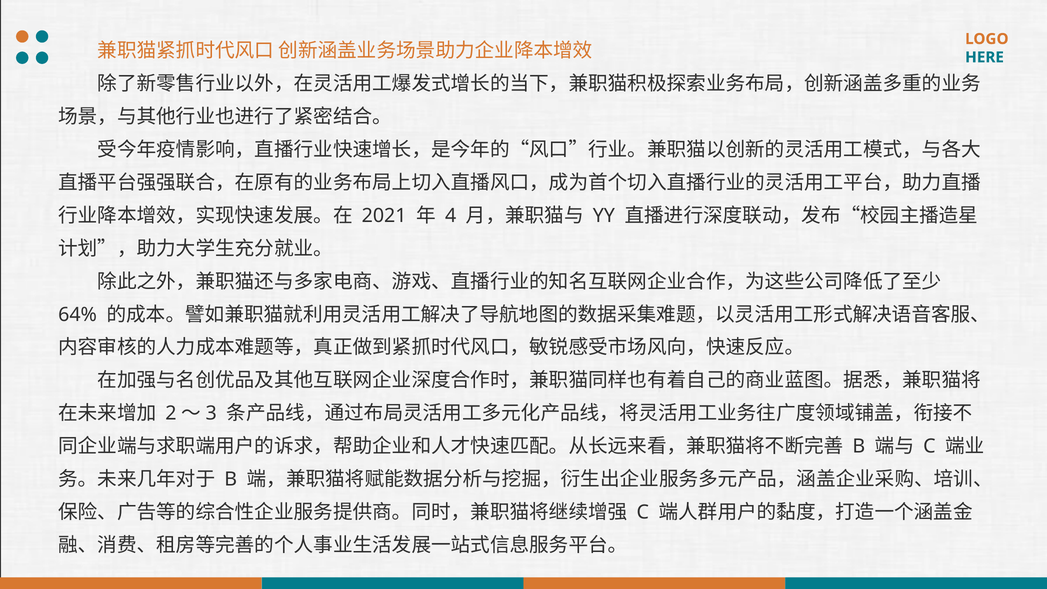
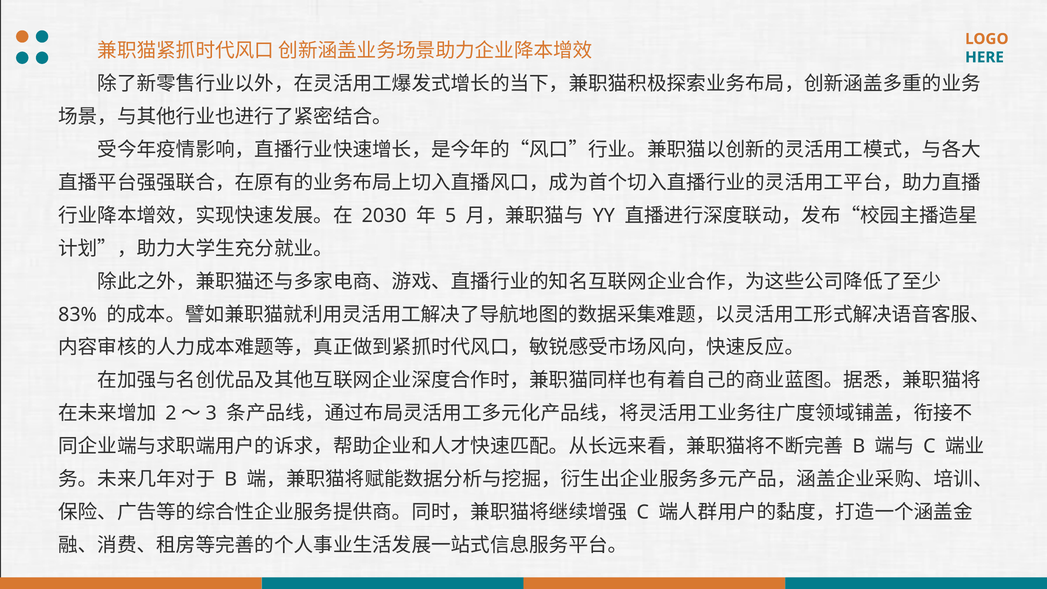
2021: 2021 -> 2030 (384, 216)
4: 4 -> 5 (451, 216)
64%: 64% -> 83% (78, 315)
